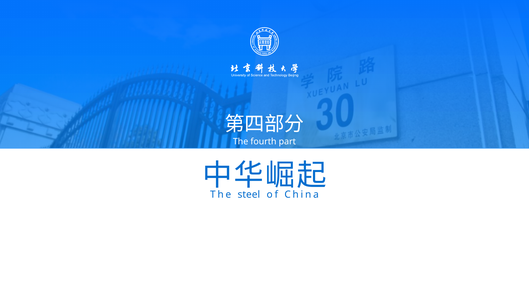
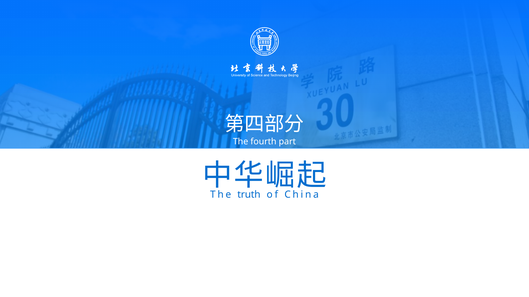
steel: steel -> truth (249, 195)
